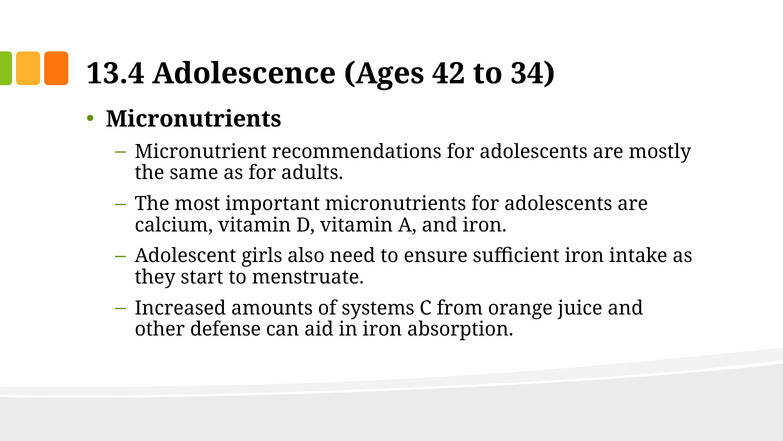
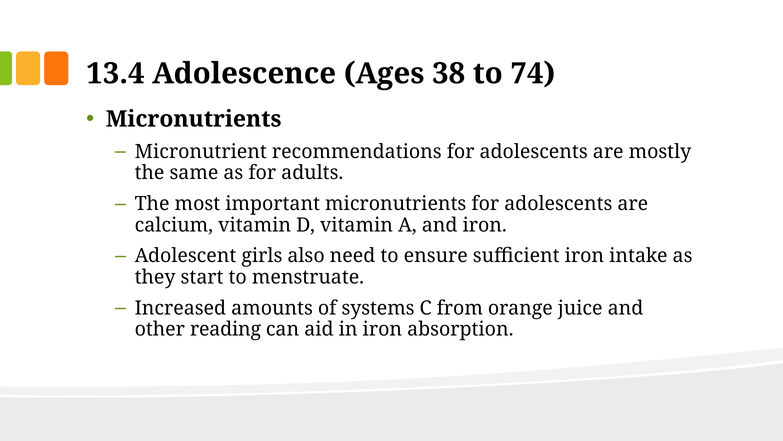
42: 42 -> 38 (449, 73)
34: 34 -> 74 (533, 73)
defense: defense -> reading (226, 329)
